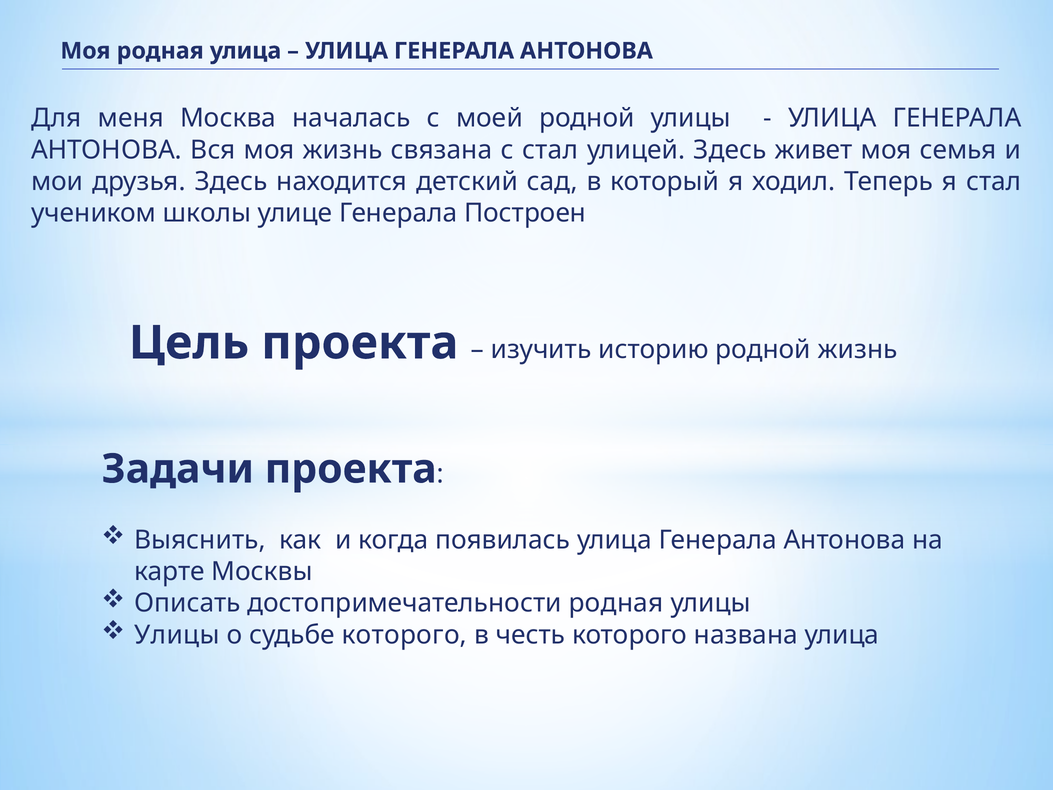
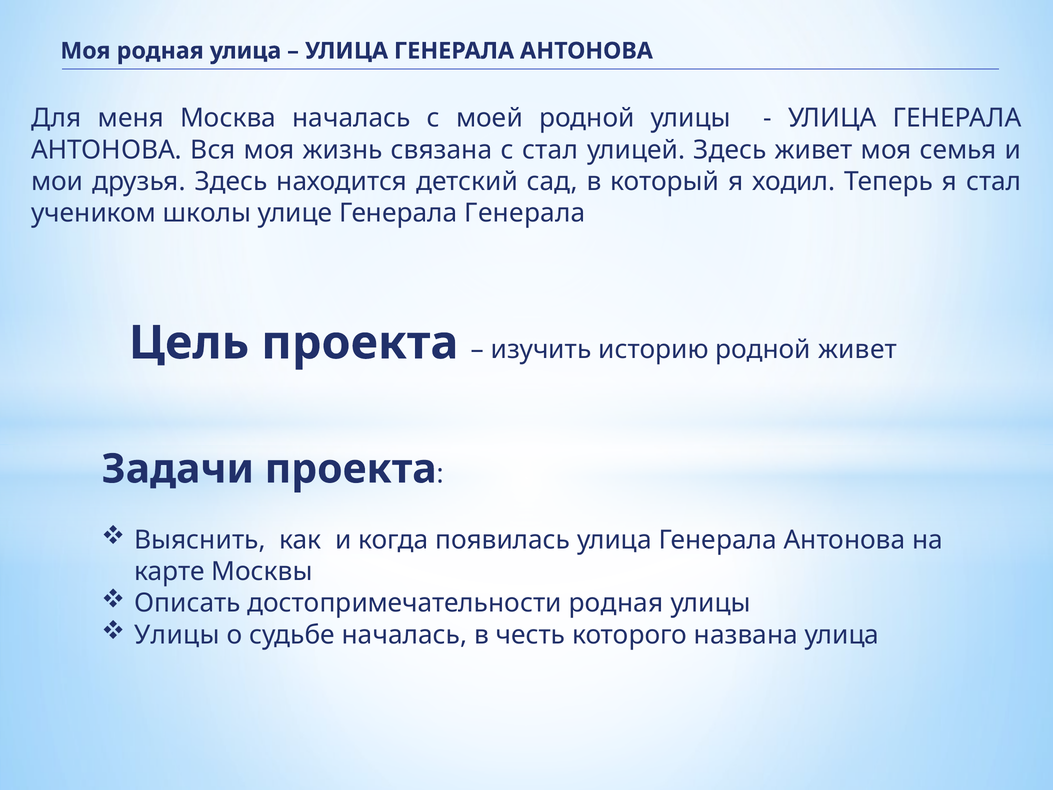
Генерала Построен: Построен -> Генерала (525, 213)
родной жизнь: жизнь -> живет (858, 350)
судьбе которого: которого -> началась (404, 635)
